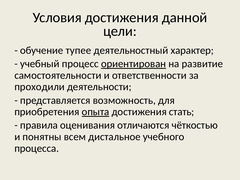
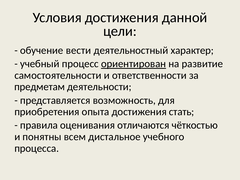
тупее: тупее -> вести (78, 50)
проходили: проходили -> предметам (40, 87)
опыта underline: present -> none (96, 112)
